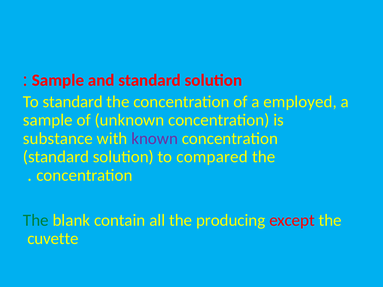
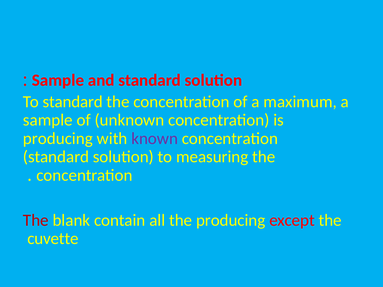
employed: employed -> maximum (300, 102)
substance: substance -> producing (58, 139)
compared: compared -> measuring (212, 157)
The colour: green -> red (36, 220)
